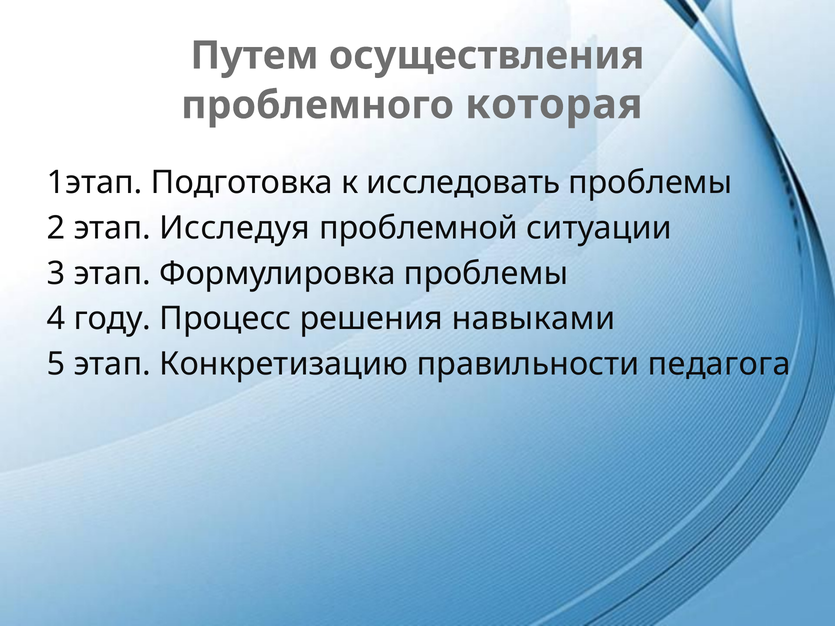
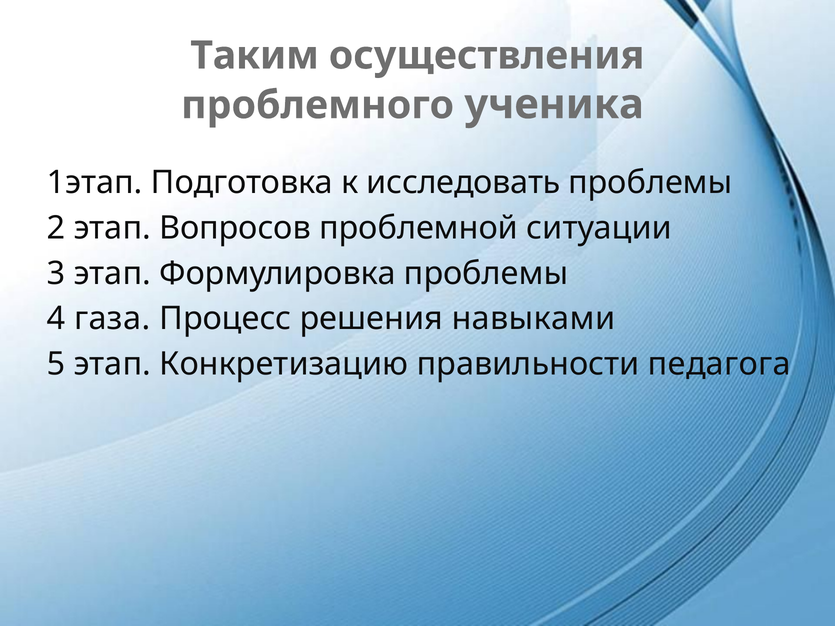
Путем: Путем -> Таким (255, 56)
которая: которая -> ученика (554, 104)
Исследуя: Исследуя -> Вопросов (235, 228)
году: году -> газа (112, 319)
